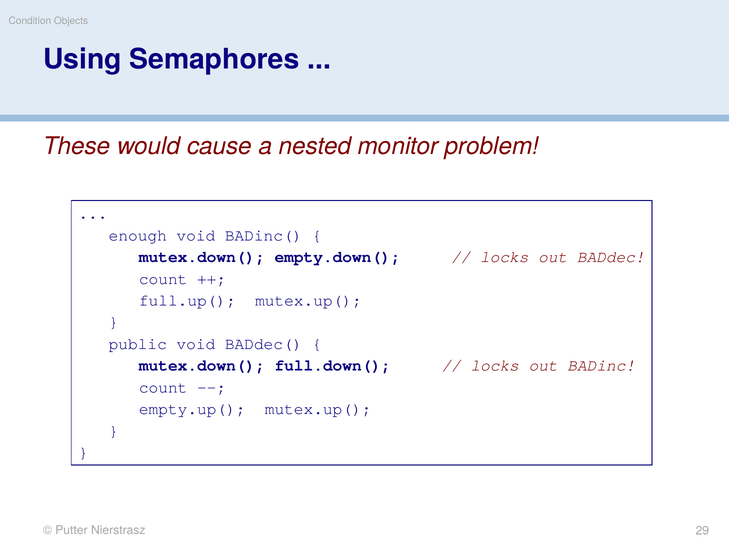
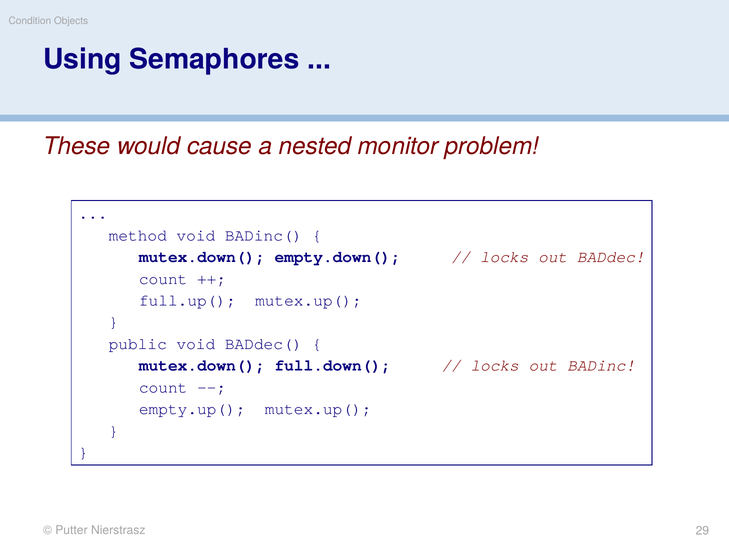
enough: enough -> method (138, 235)
